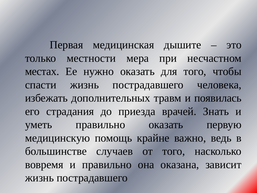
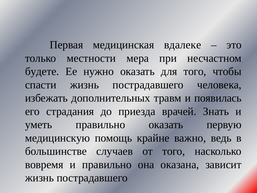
дышите: дышите -> вдалеке (183, 45)
местах: местах -> будете (42, 71)
